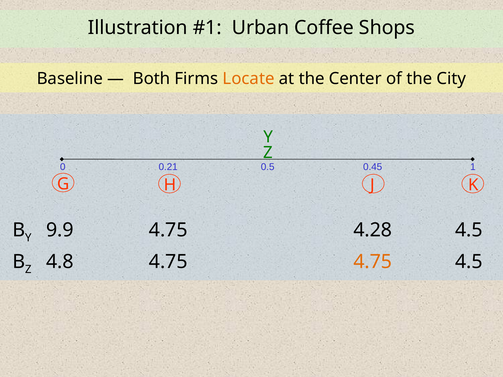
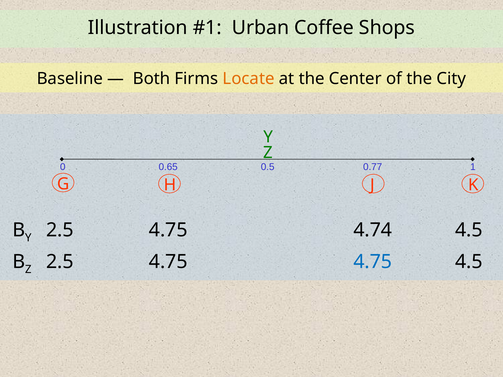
0.21: 0.21 -> 0.65 (168, 167)
0.45: 0.45 -> 0.77 (373, 167)
Y 9.9: 9.9 -> 2.5 (60, 230)
4.28: 4.28 -> 4.74 (373, 230)
Z 4.8: 4.8 -> 2.5 (60, 262)
4.75 colour: orange -> blue (373, 262)
